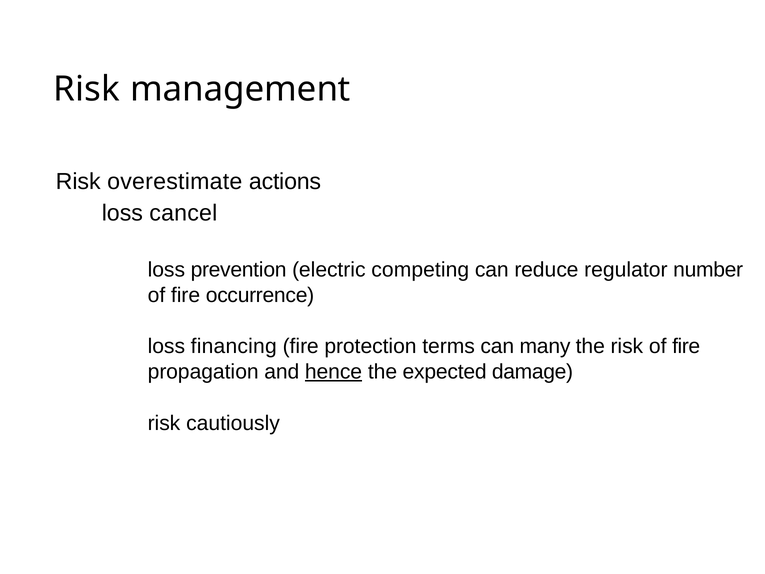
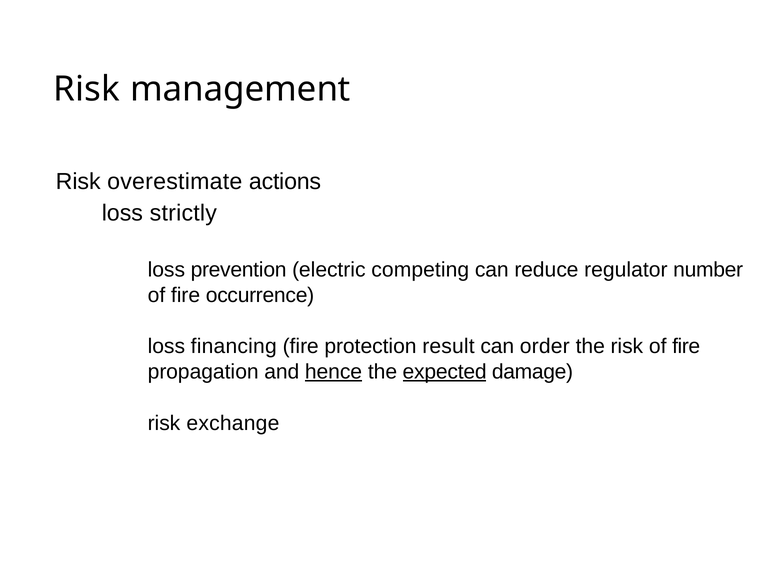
cancel: cancel -> strictly (183, 213)
terms: terms -> result (448, 347)
many: many -> order (545, 347)
expected underline: none -> present (445, 372)
cautiously: cautiously -> exchange (233, 423)
